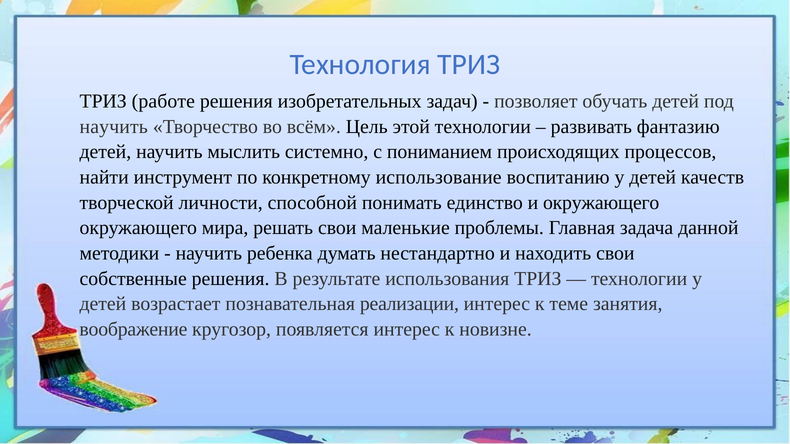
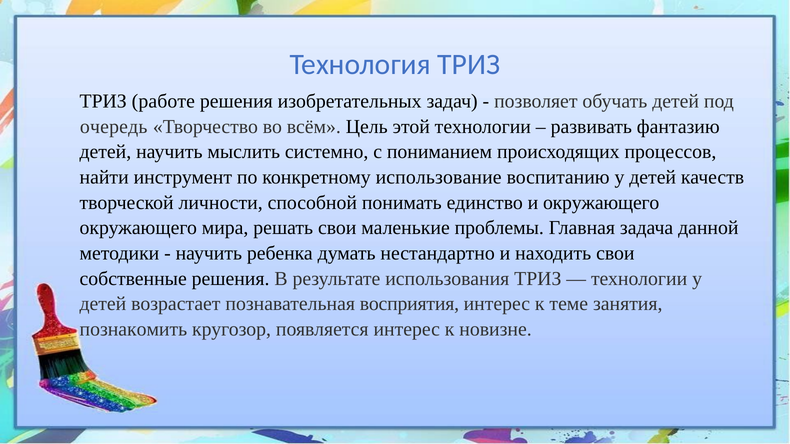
научить: научить -> очередь (114, 127)
реализации: реализации -> восприятия (409, 304)
воображение: воображение -> познакомить (133, 330)
